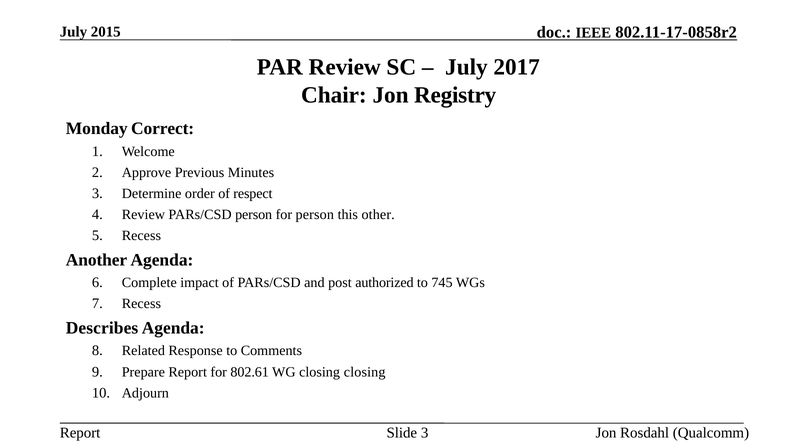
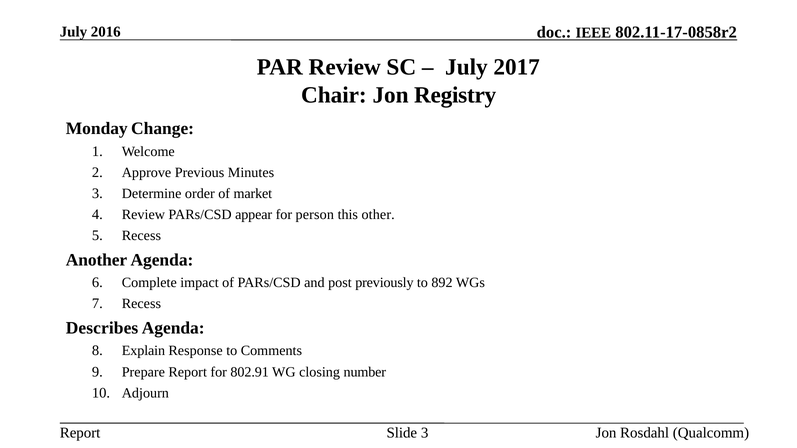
2015: 2015 -> 2016 (106, 32)
Correct: Correct -> Change (163, 129)
respect: respect -> market (253, 194)
PARs/CSD person: person -> appear (254, 215)
authorized: authorized -> previously (384, 283)
745: 745 -> 892 (442, 283)
Related: Related -> Explain (143, 351)
802.61: 802.61 -> 802.91 (250, 372)
closing closing: closing -> number (365, 372)
